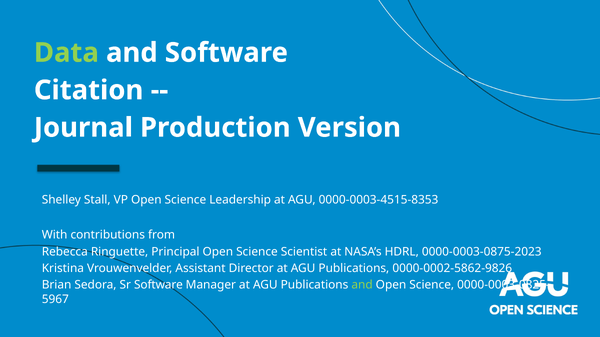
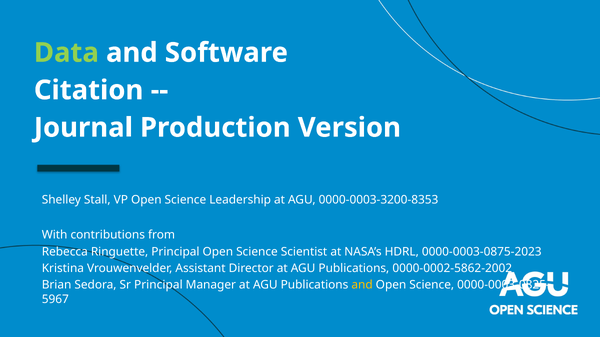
0000-0003-4515-8353: 0000-0003-4515-8353 -> 0000-0003-3200-8353 (379, 200)
0000-0002-5862-9826: 0000-0002-5862-9826 -> 0000-0002-5862-2002 (452, 269)
Sr Software: Software -> Principal (158, 285)
and colour: light green -> yellow (362, 285)
